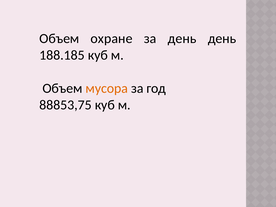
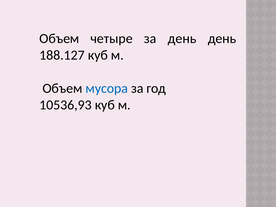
охране: охране -> четыре (112, 39)
188.185: 188.185 -> 188.127 (62, 55)
мусора colour: orange -> blue (107, 88)
88853,75: 88853,75 -> 10536,93 (66, 105)
